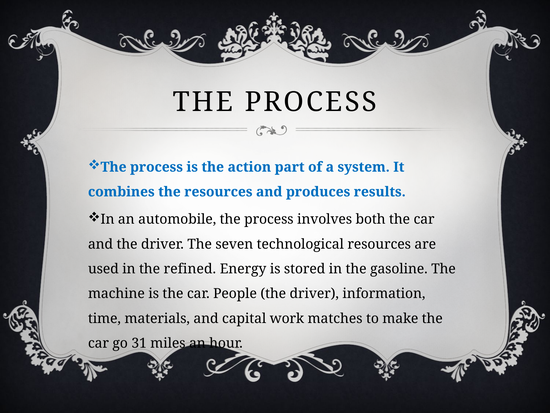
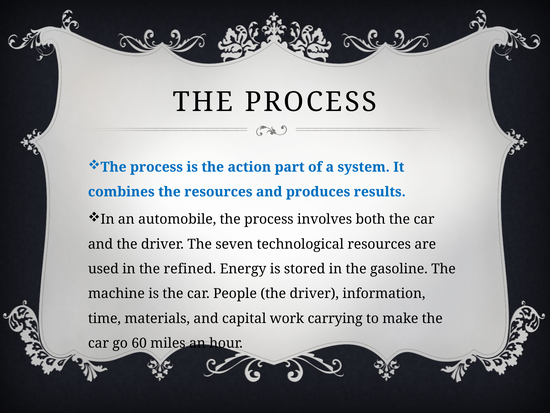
matches: matches -> carrying (335, 318)
31: 31 -> 60 (139, 343)
